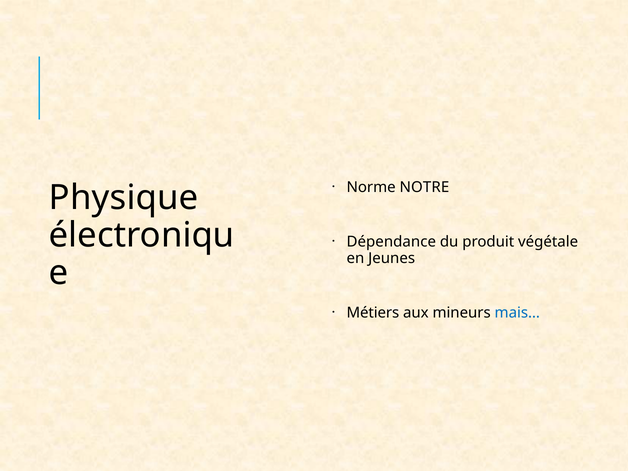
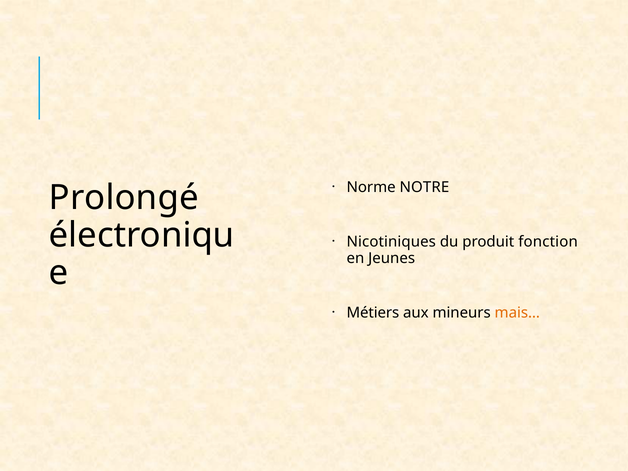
Physique: Physique -> Prolongé (124, 198)
Dépendance: Dépendance -> Nicotiniques (391, 242)
végétale: végétale -> fonction (548, 242)
mais… colour: blue -> orange (517, 313)
